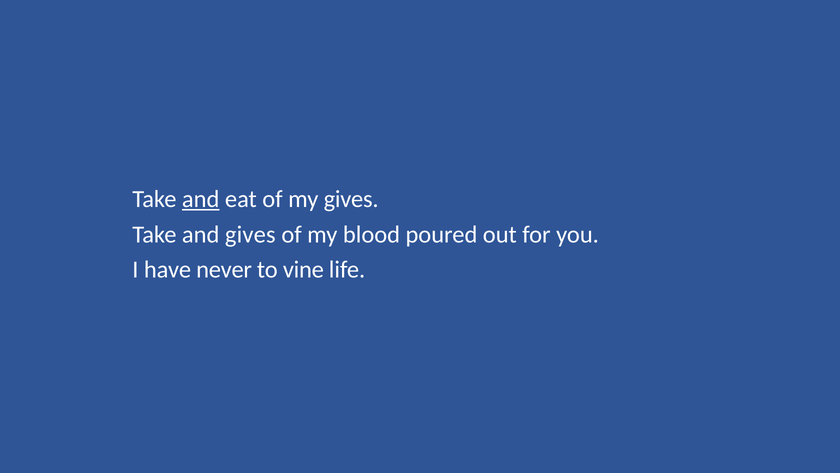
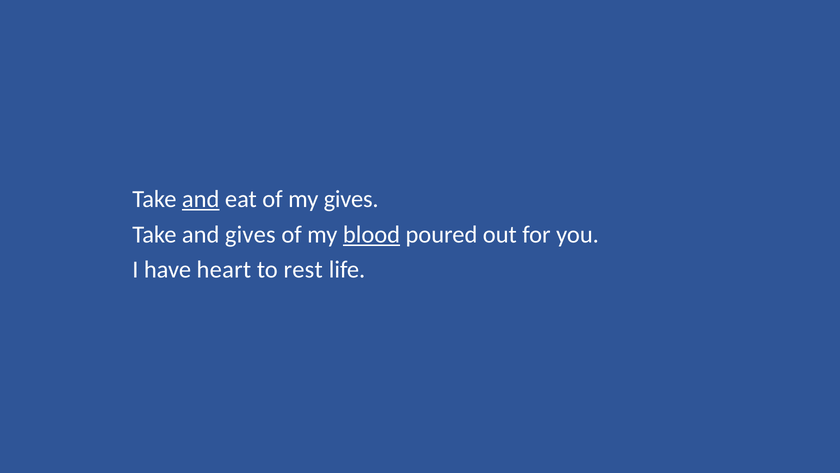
blood underline: none -> present (371, 234)
never: never -> heart (224, 269)
vine: vine -> rest (303, 269)
